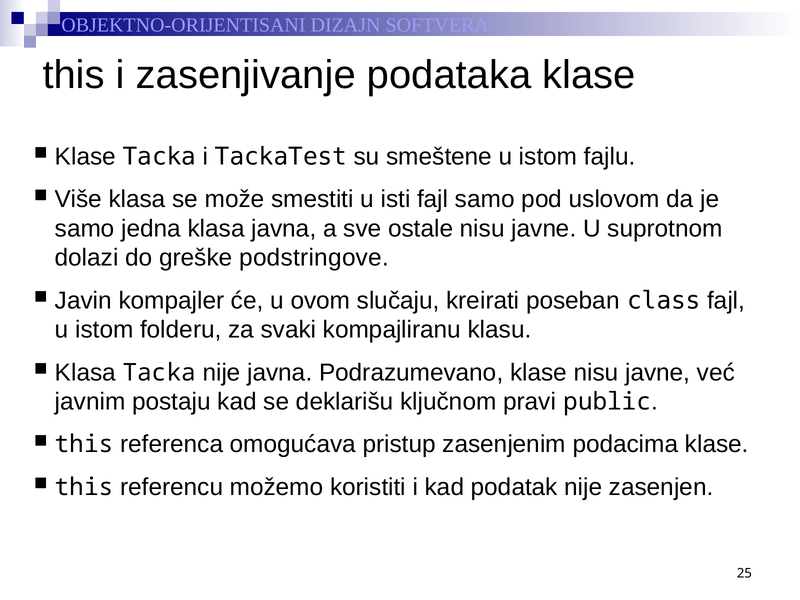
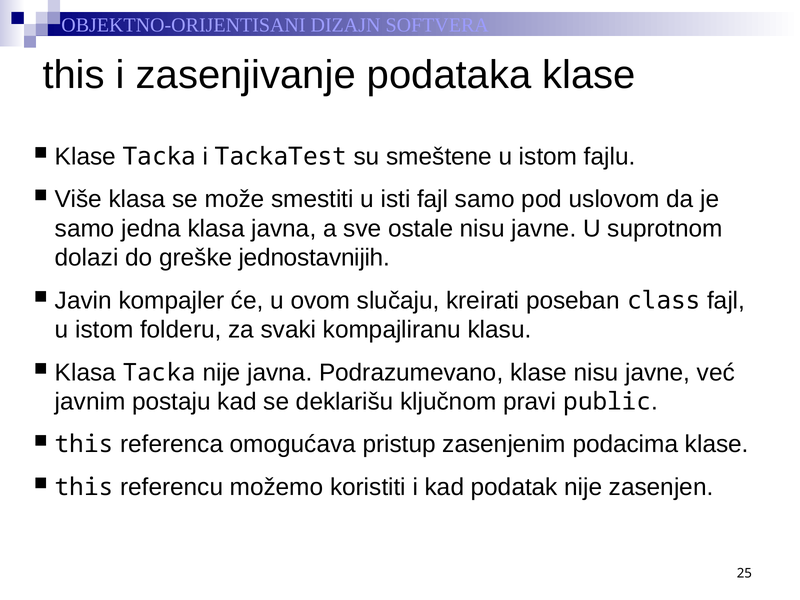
podstringove: podstringove -> jednostavnijih (314, 258)
